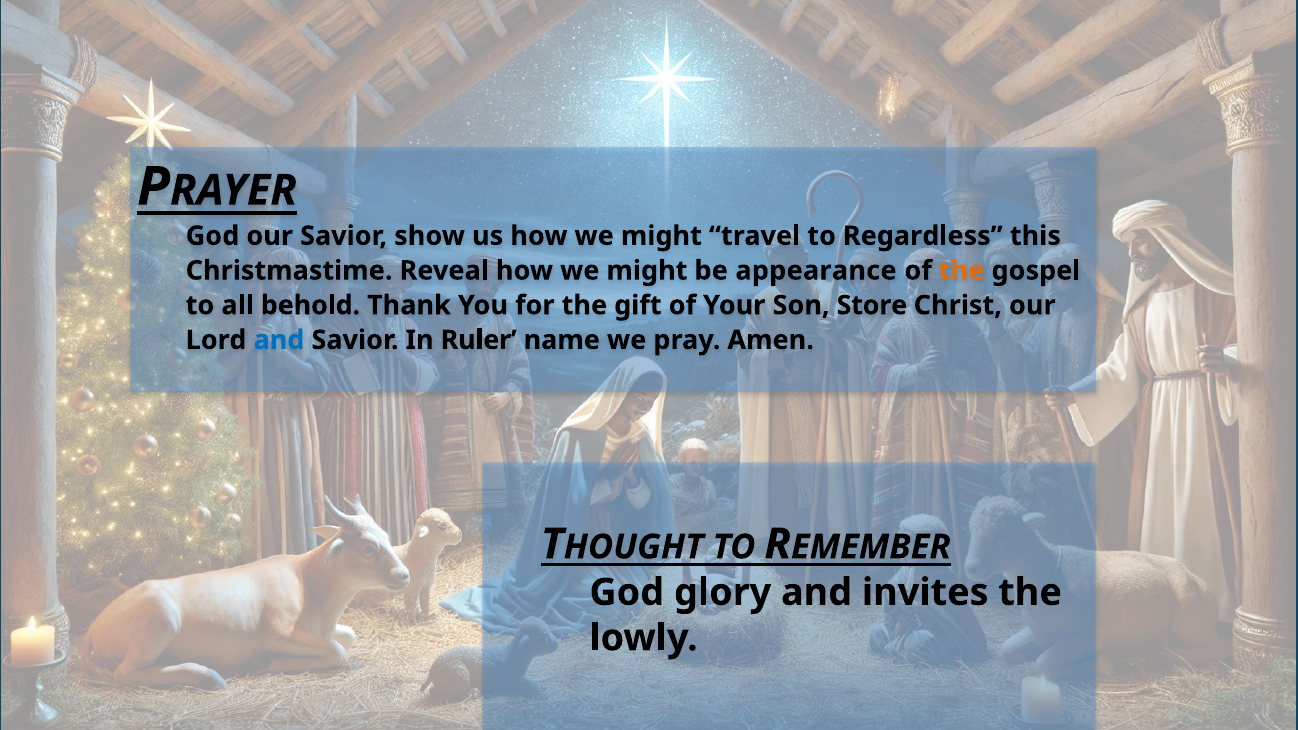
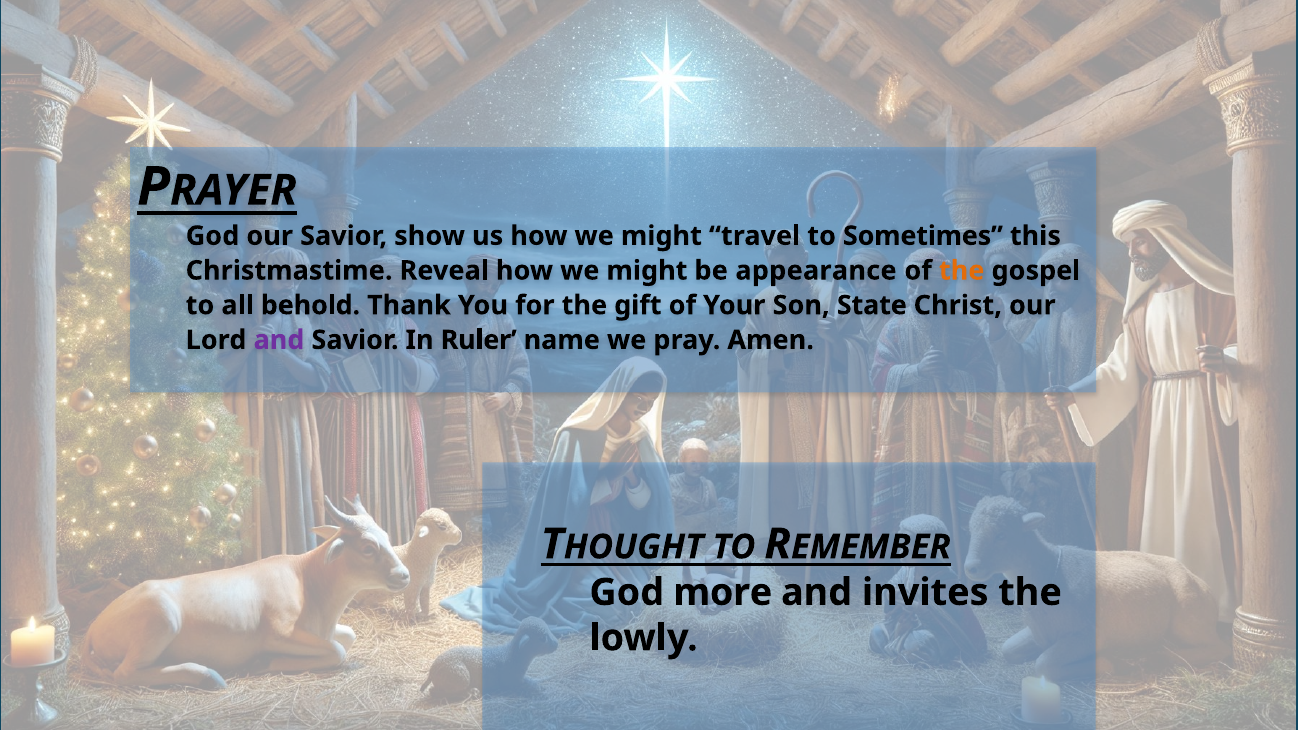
Regardless: Regardless -> Sometimes (923, 236)
Store: Store -> State (872, 305)
and colour: blue -> purple (279, 340)
glory: glory -> more (723, 593)
